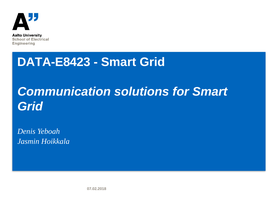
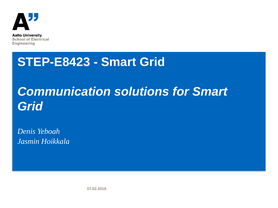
DATA-E8423: DATA-E8423 -> STEP-E8423 (54, 62)
